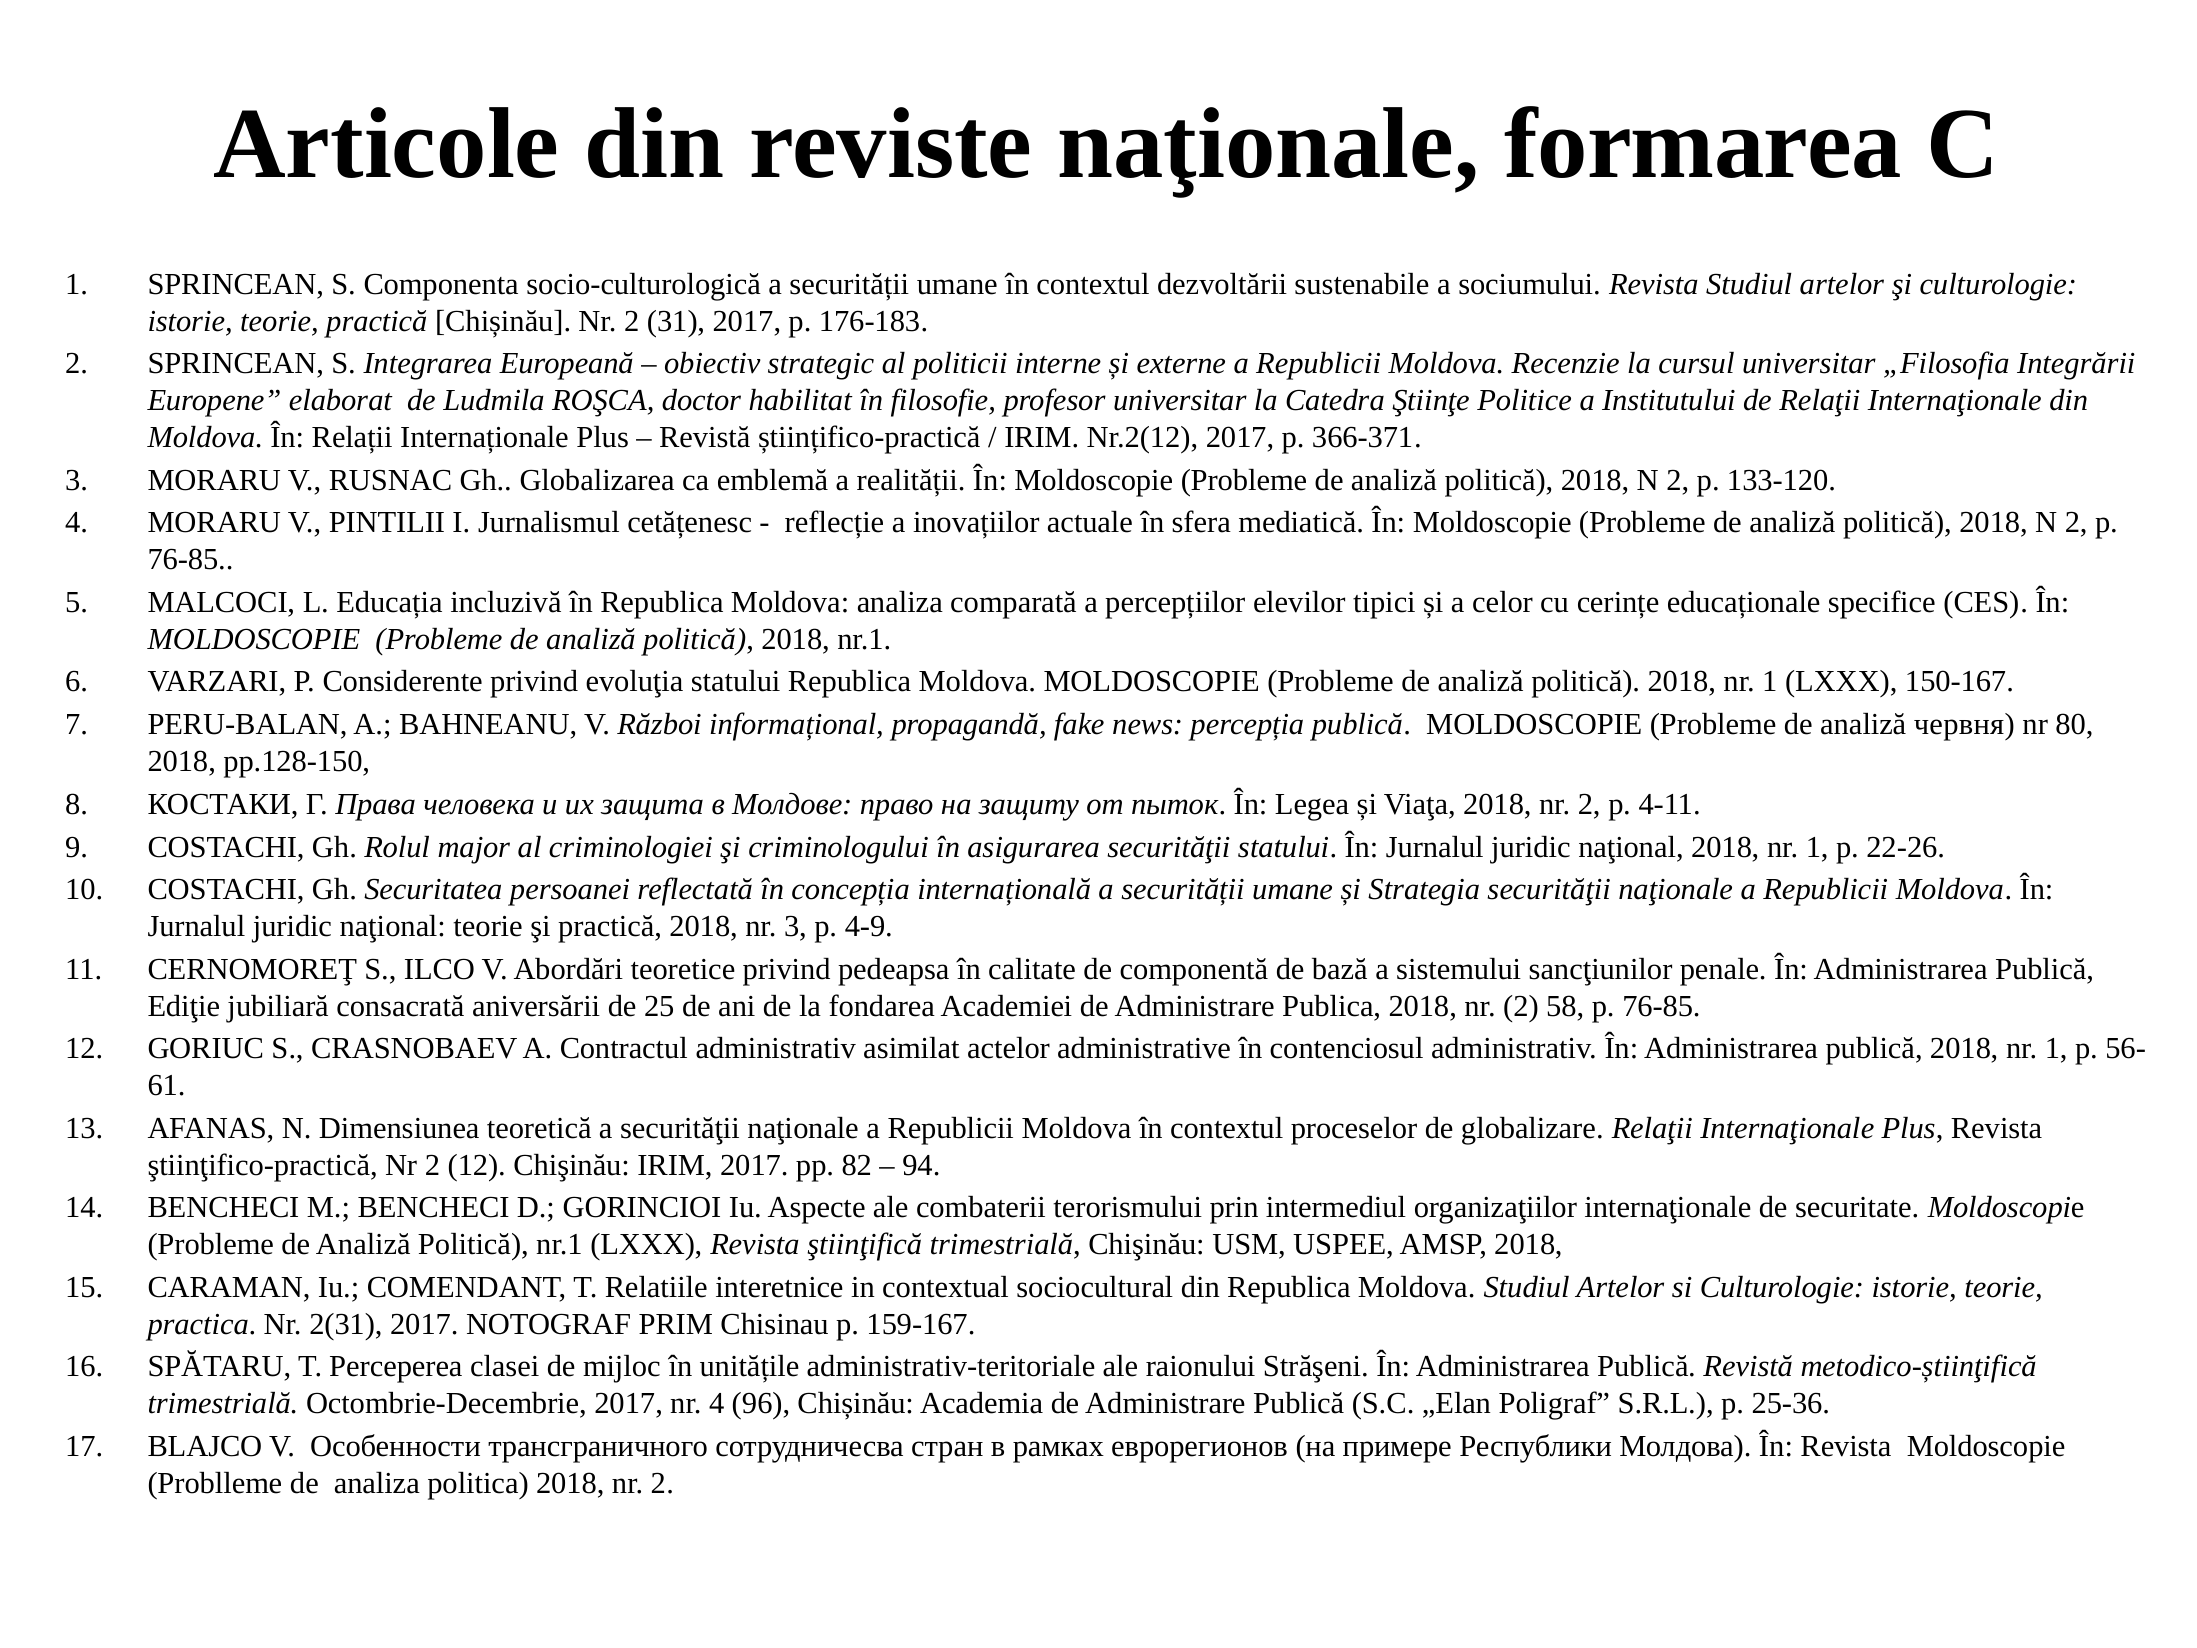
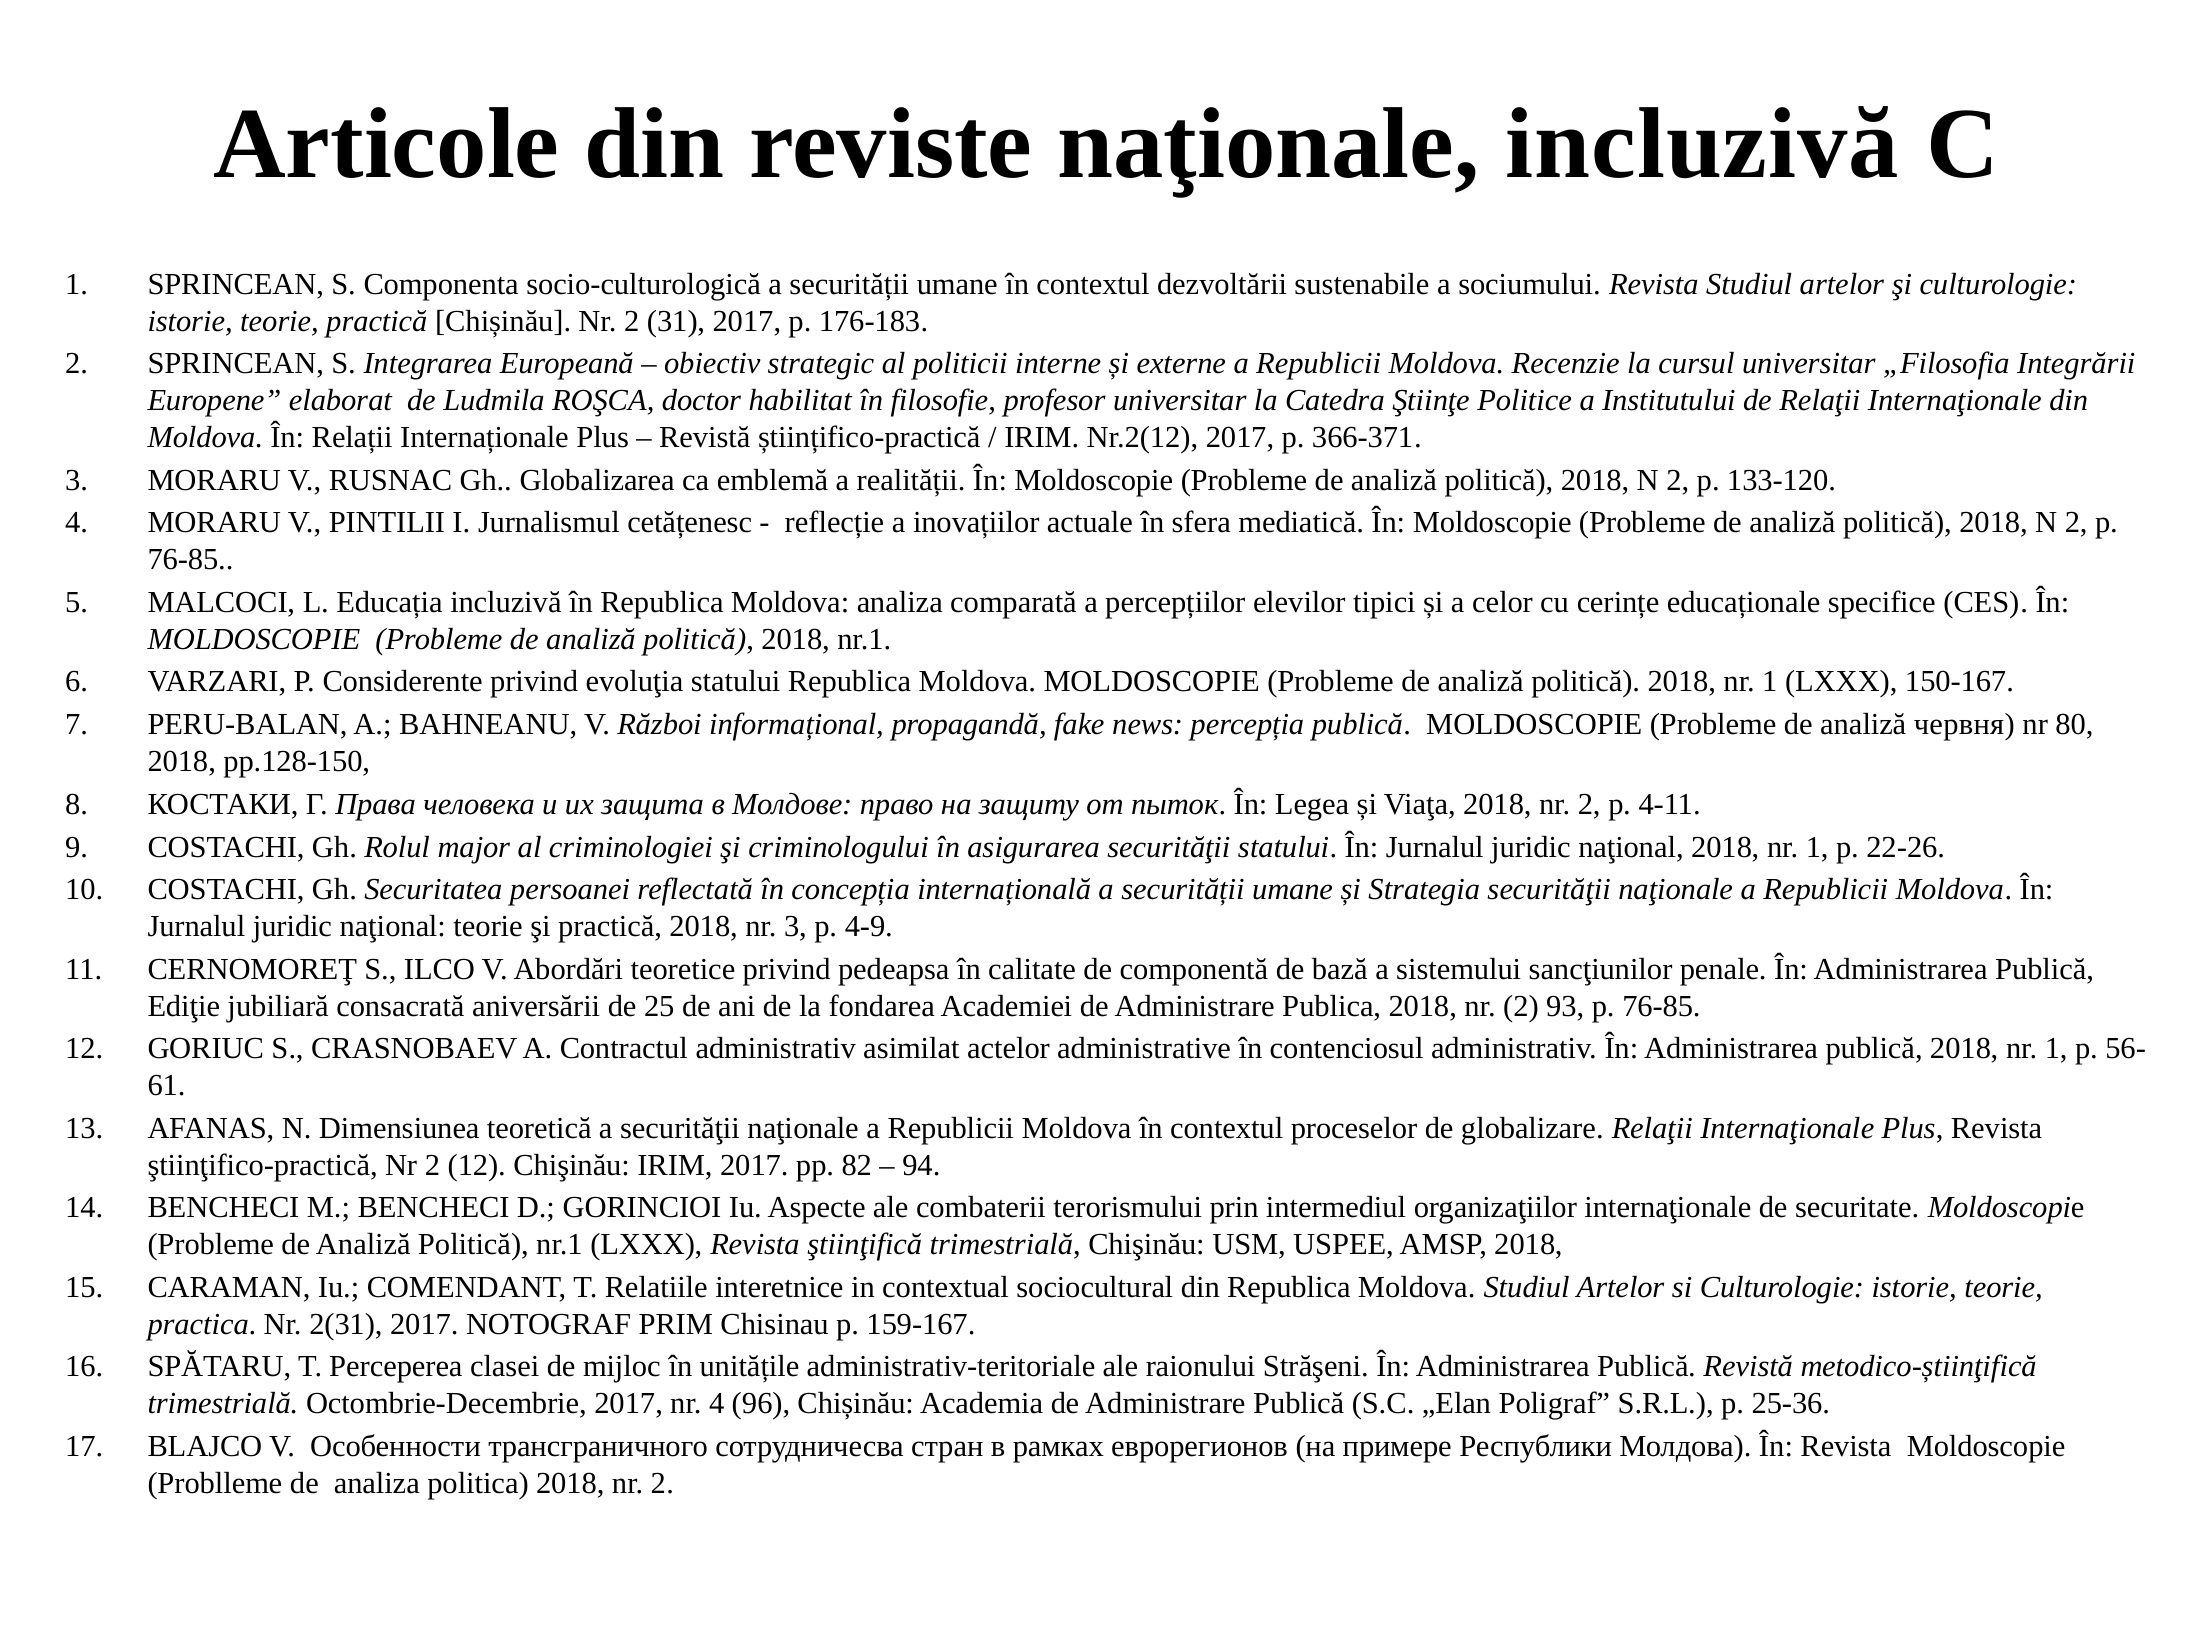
naţionale formarea: formarea -> incluzivă (1702, 144)
58: 58 -> 93 (1565, 1006)
